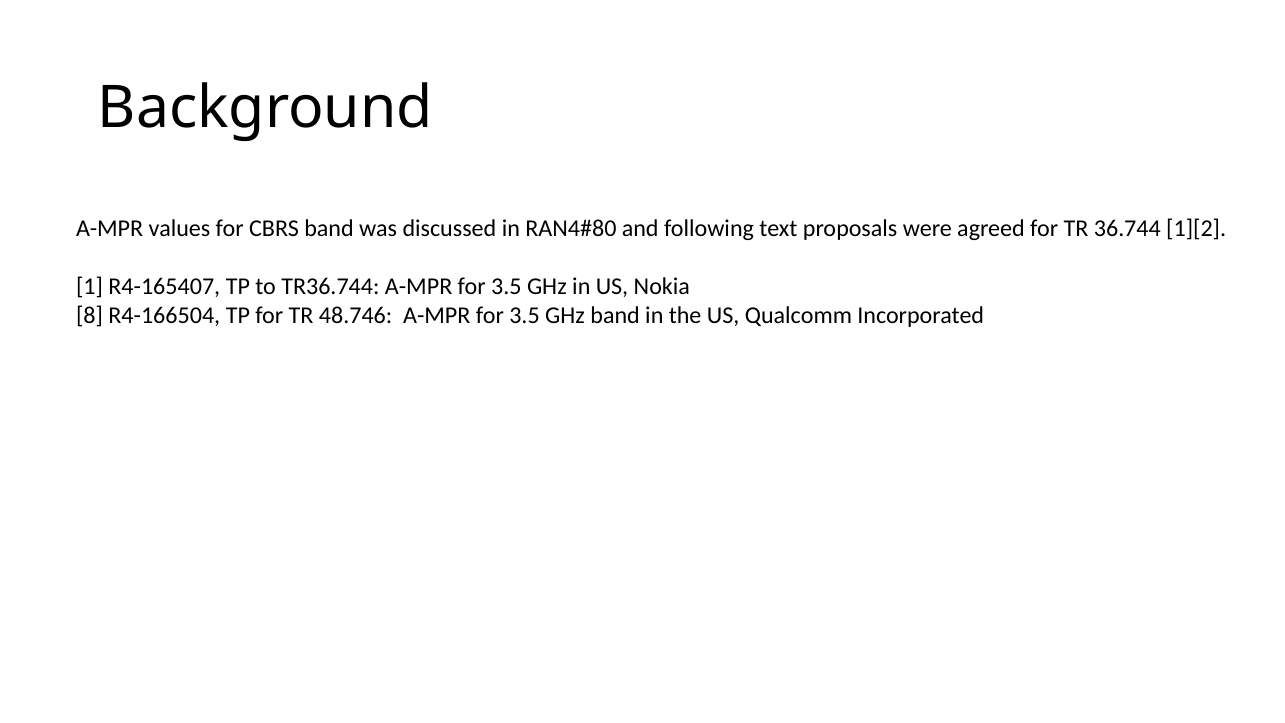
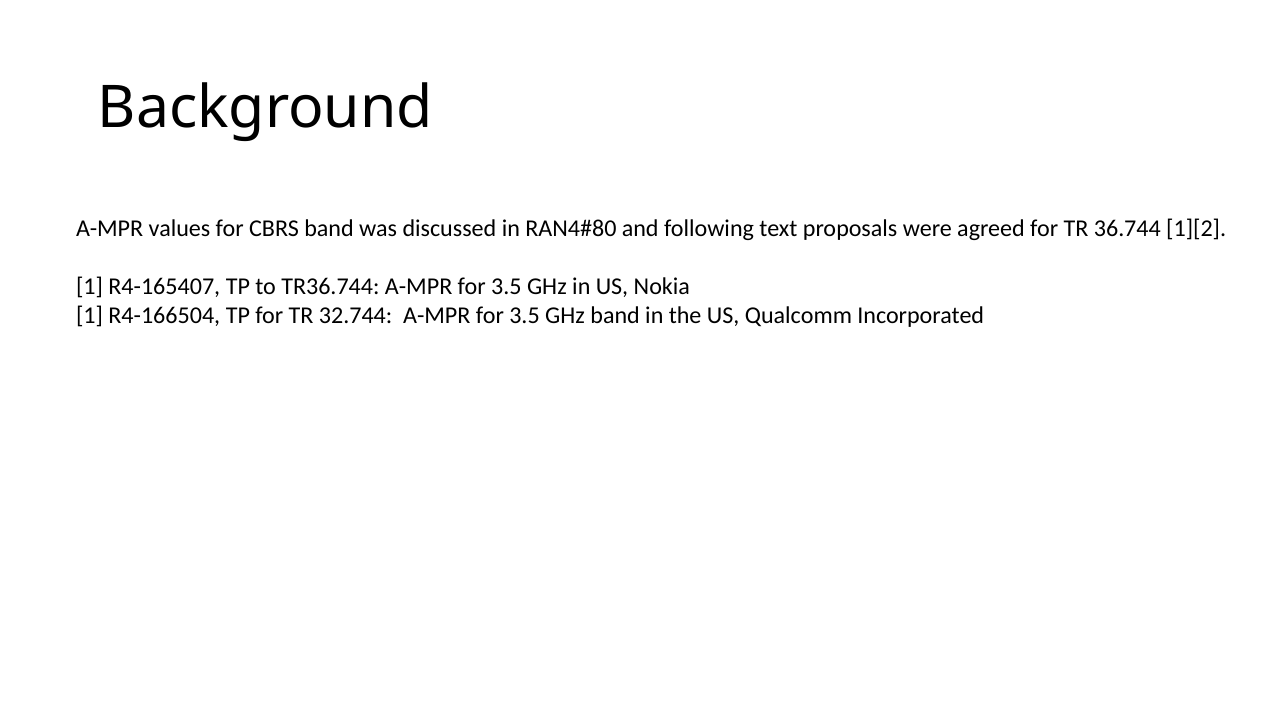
8: 8 -> 1 (90, 315)
48.746: 48.746 -> 32.744 (356, 315)
